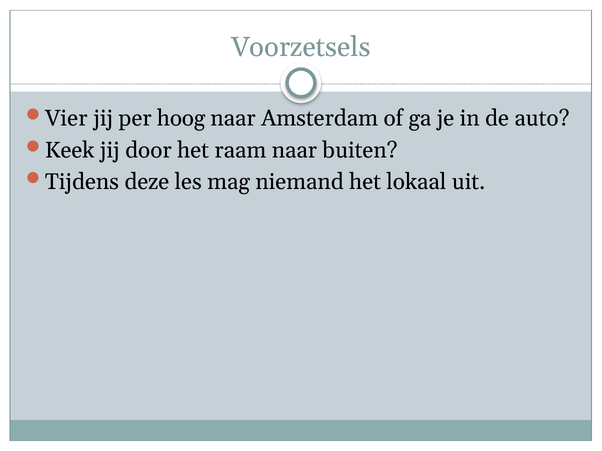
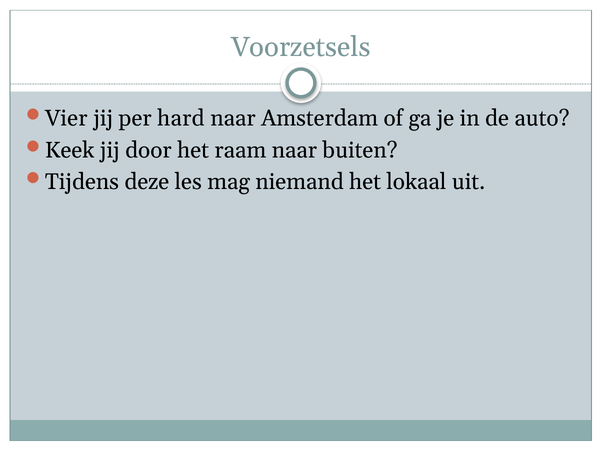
hoog: hoog -> hard (181, 119)
